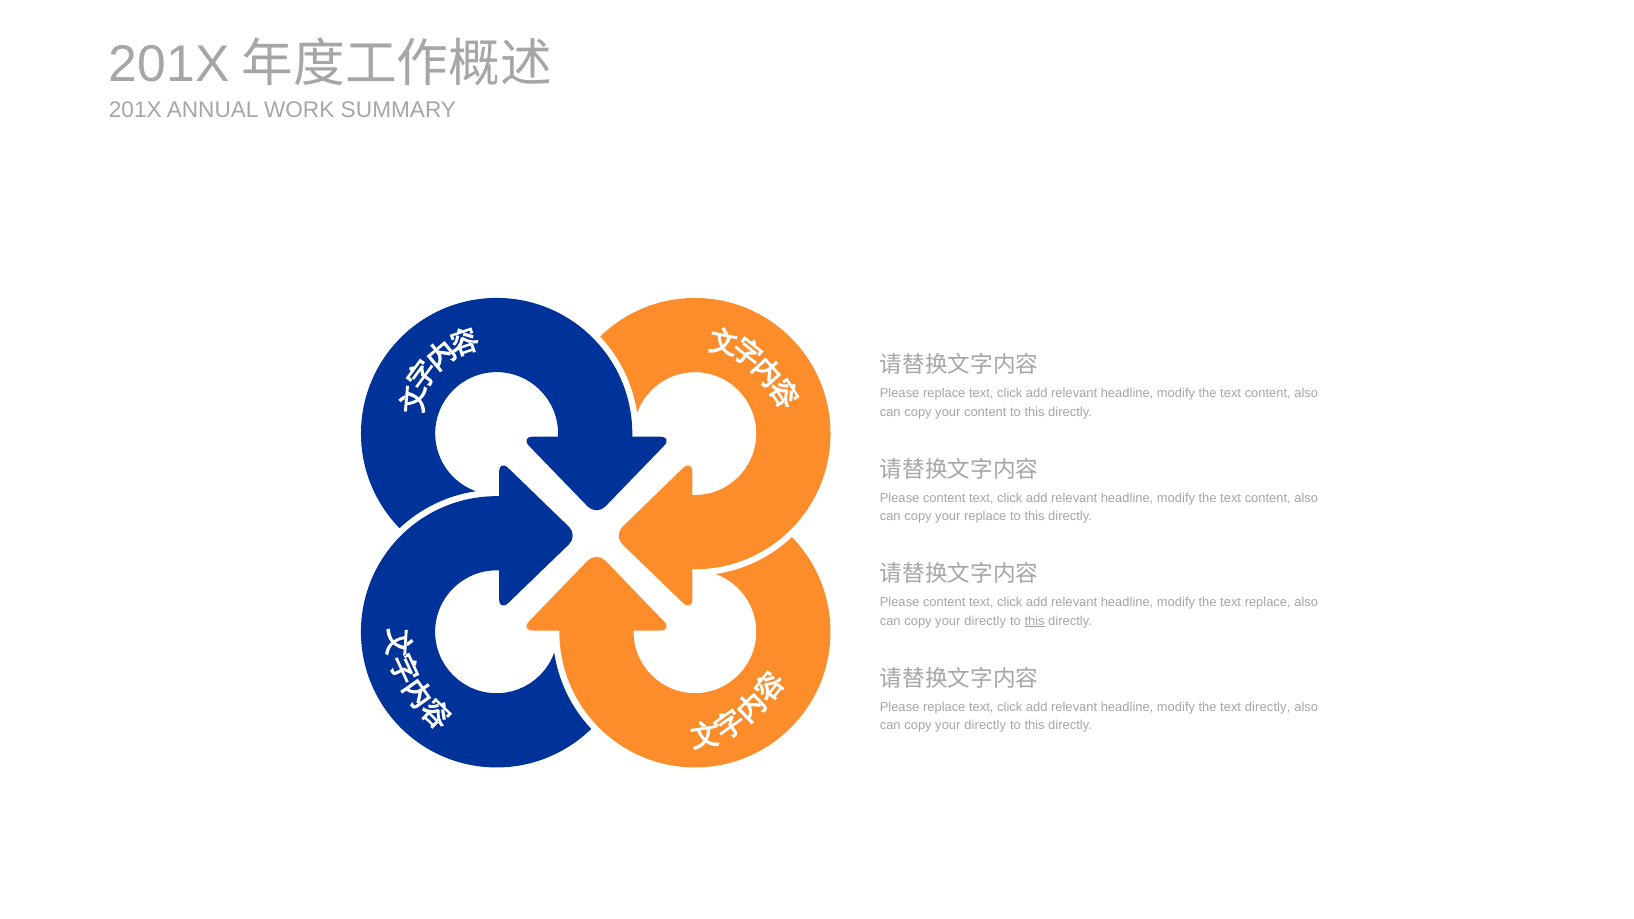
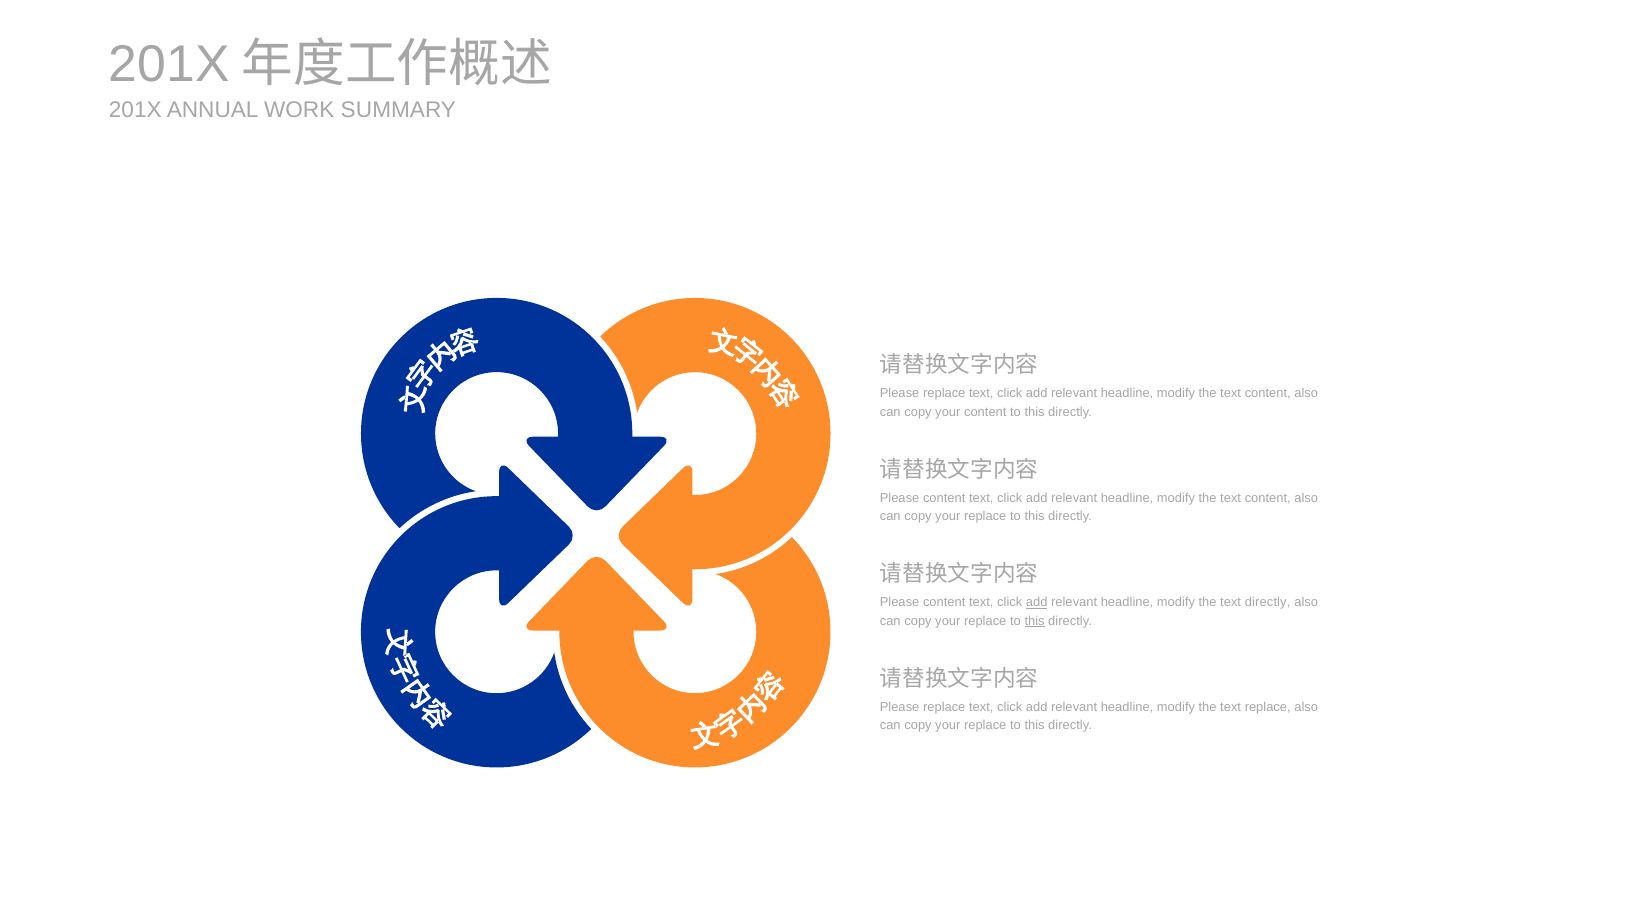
add underline: none -> present (1037, 603)
text replace: replace -> directly (1268, 603)
directly: directly -> replace (985, 621)
text directly: directly -> replace (1268, 707)
directly: directly -> replace (985, 726)
